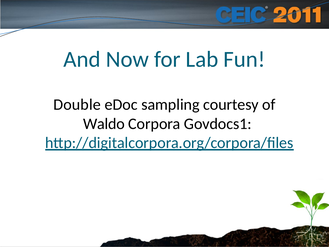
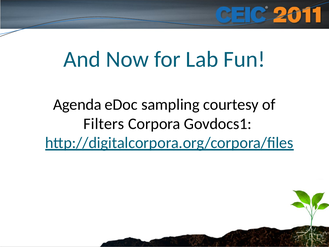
Double: Double -> Agenda (77, 104)
Waldo: Waldo -> Filters (104, 124)
